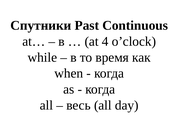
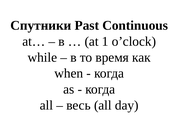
4: 4 -> 1 (105, 41)
